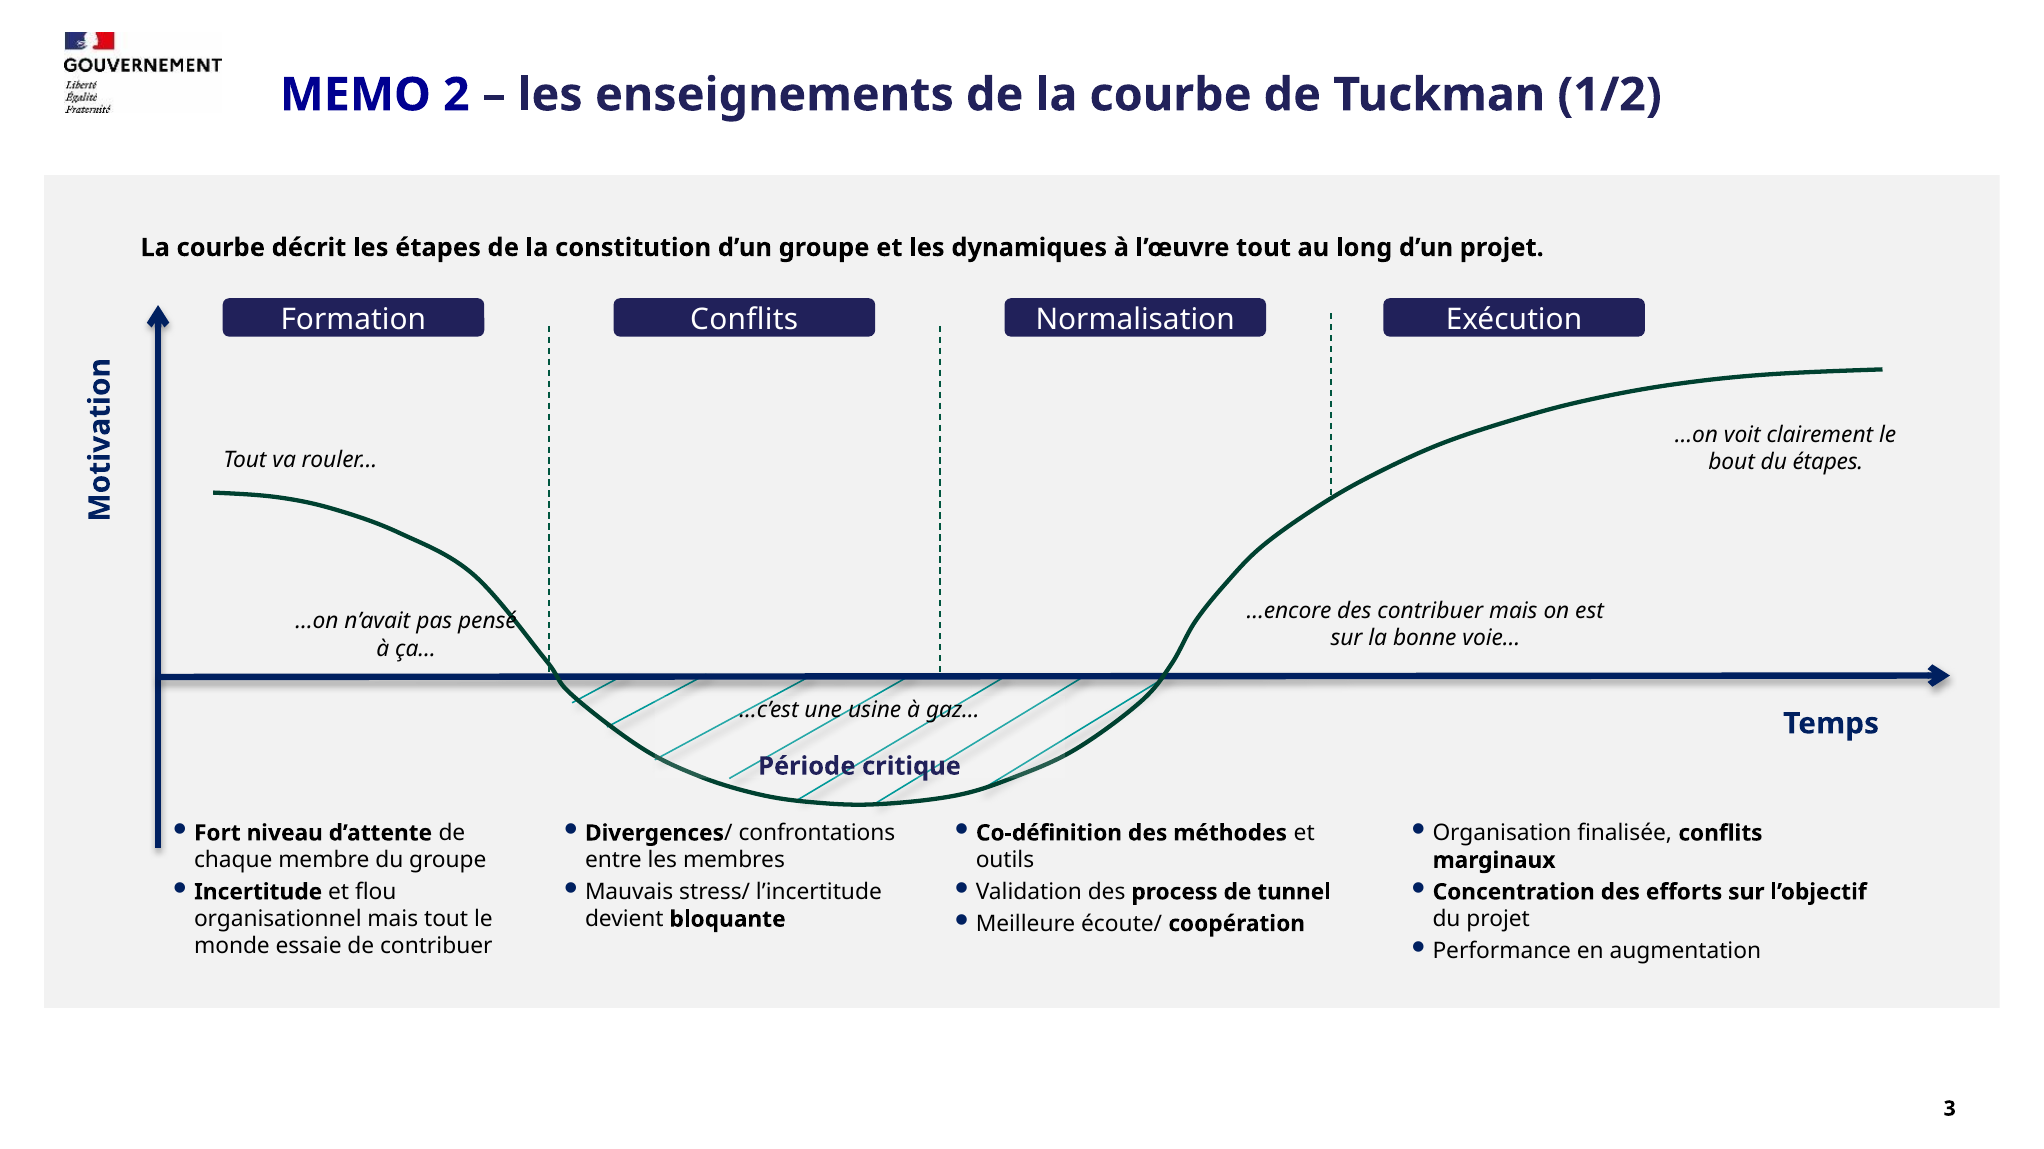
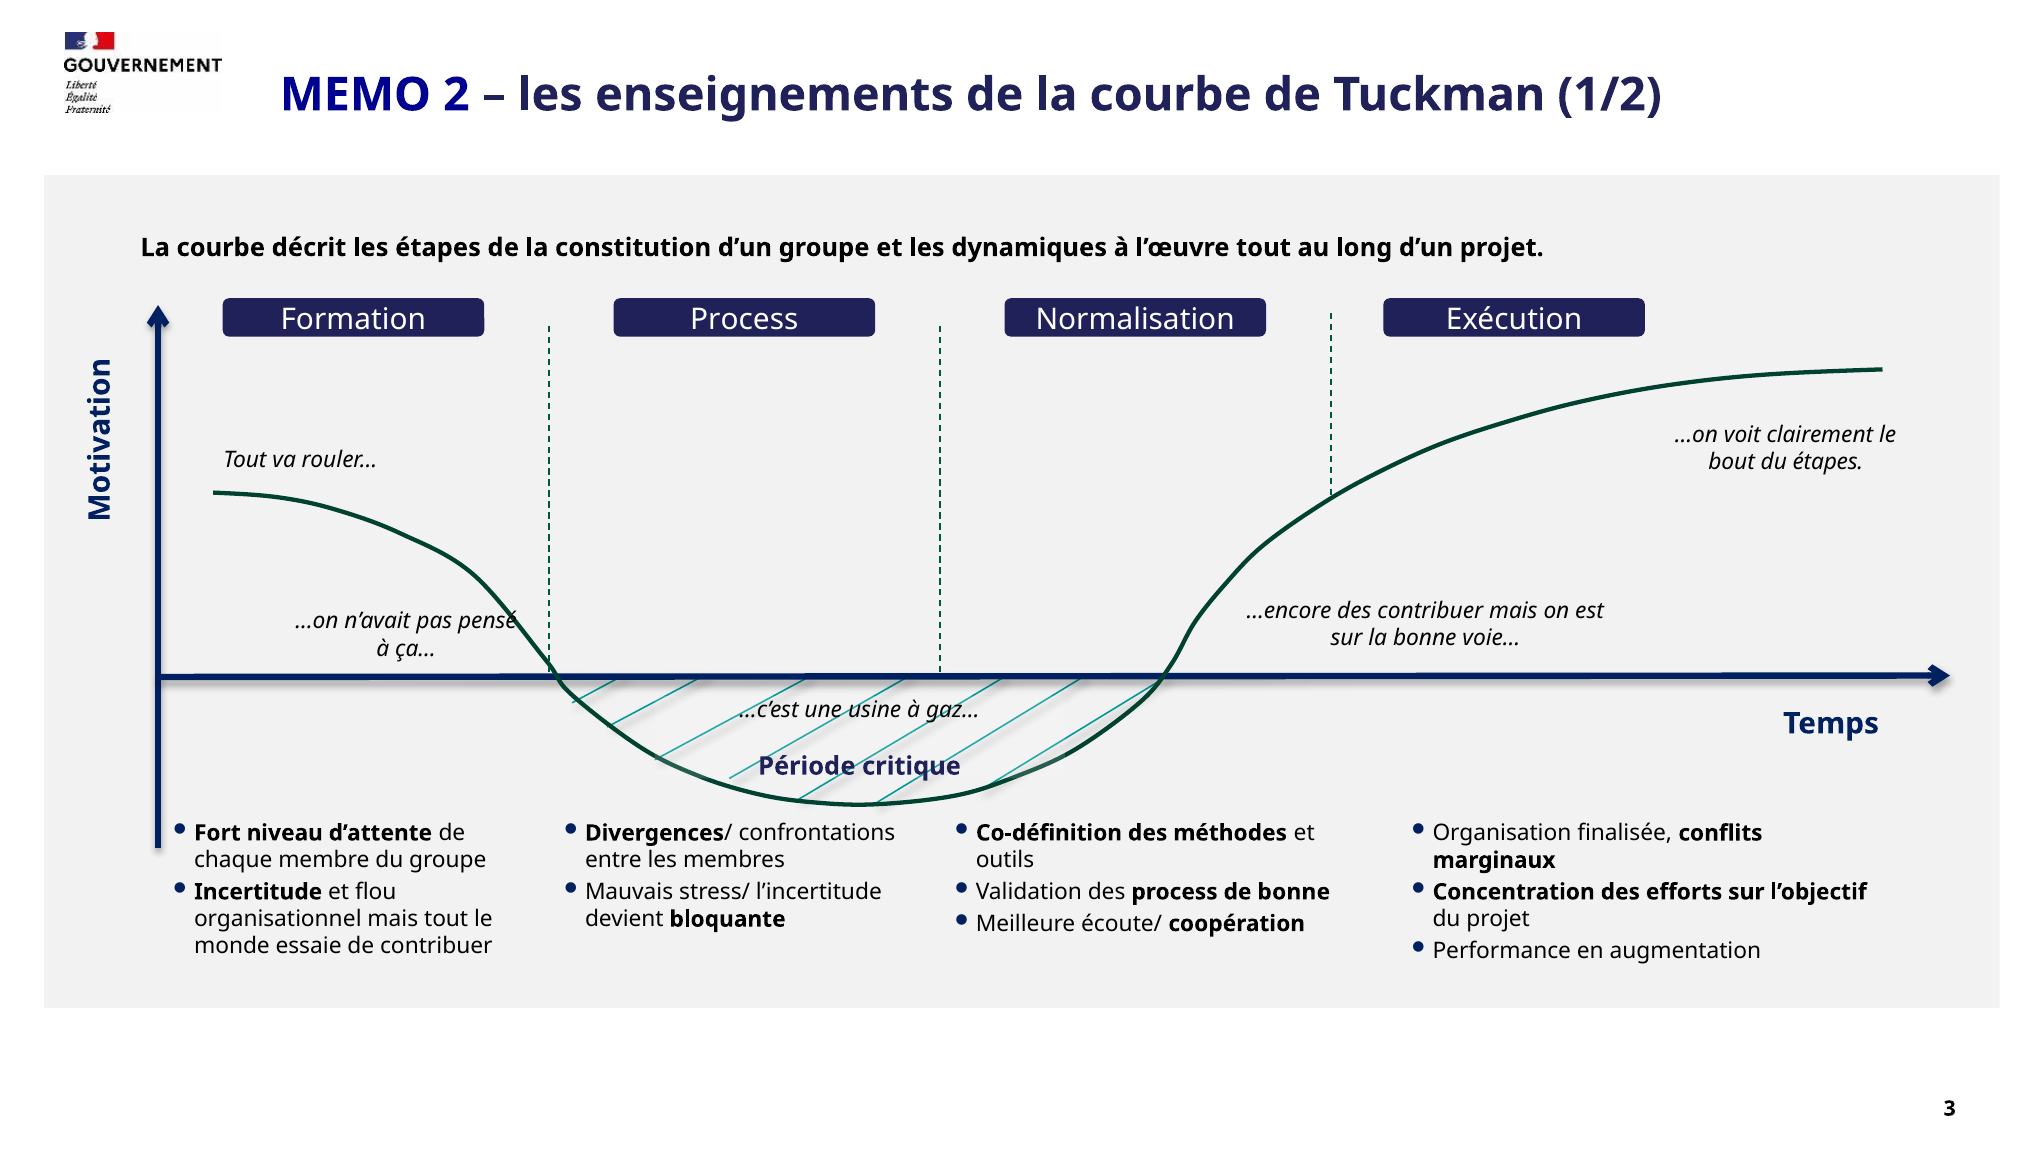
Formation Conflits: Conflits -> Process (744, 320)
de tunnel: tunnel -> bonne (1294, 892)
